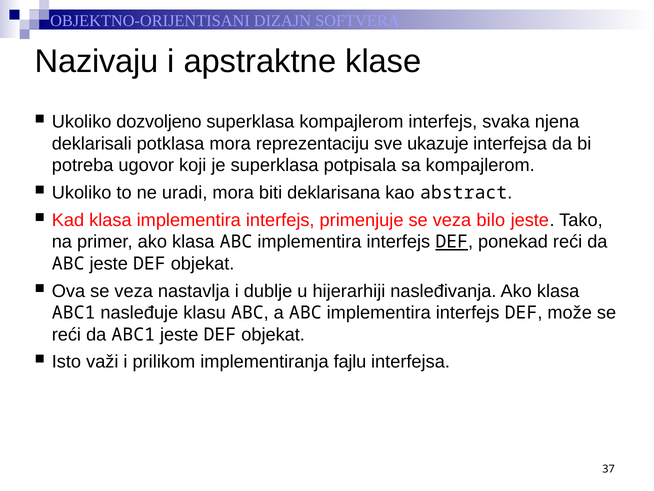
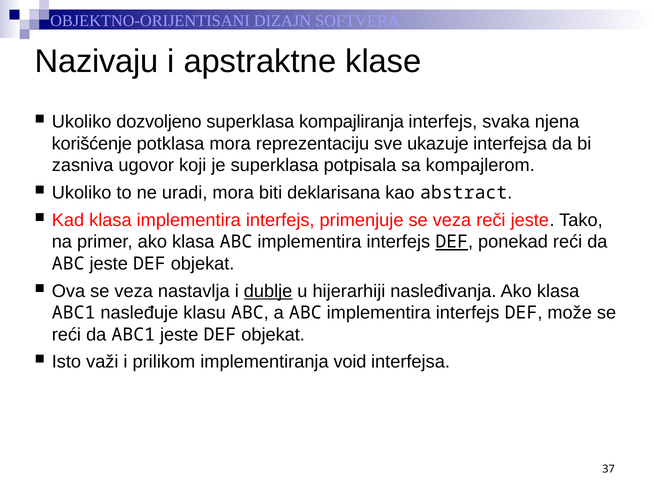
superklasa kompajlerom: kompajlerom -> kompajliranja (352, 122)
deklarisali: deklarisali -> korišćenje (92, 143)
potreba: potreba -> zasniva (83, 165)
bilo: bilo -> reči (491, 220)
dublje underline: none -> present (268, 291)
fajlu: fajlu -> void (350, 362)
